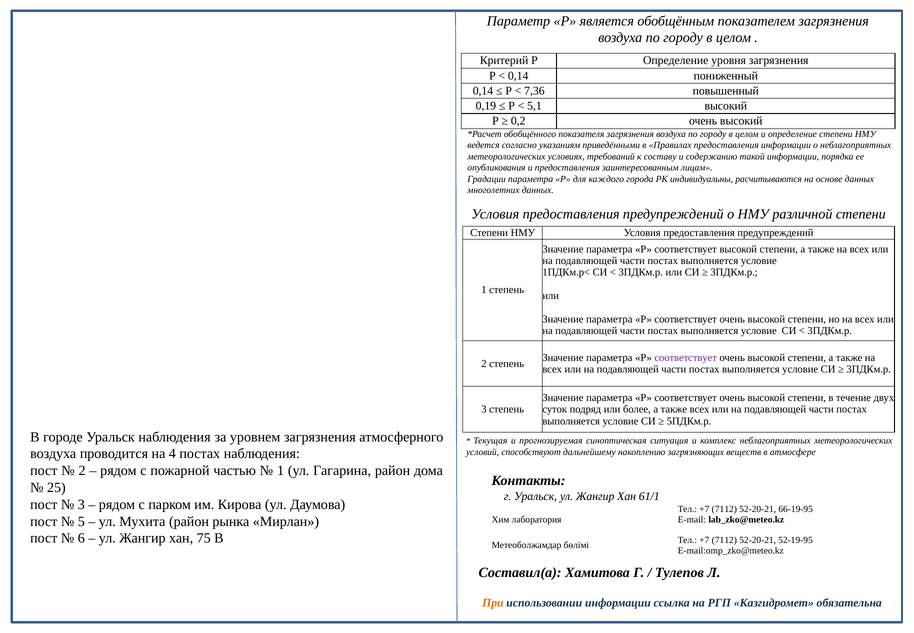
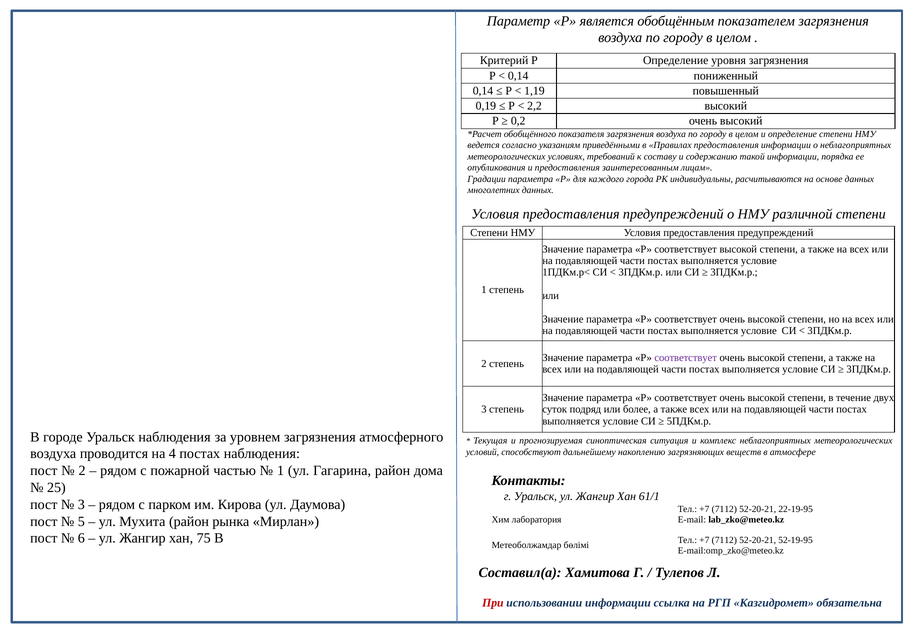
7,36: 7,36 -> 1,19 (534, 91)
5,1: 5,1 -> 2,2 (535, 106)
66-19-95: 66-19-95 -> 22-19-95 (796, 509)
При colour: orange -> red (493, 603)
